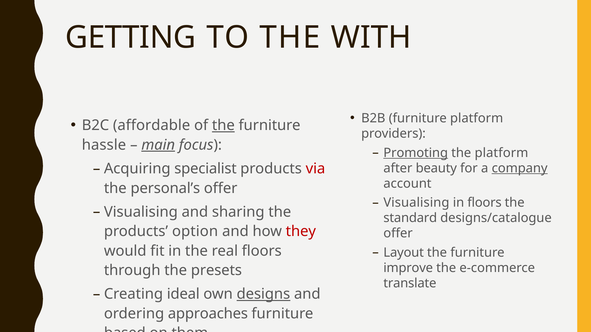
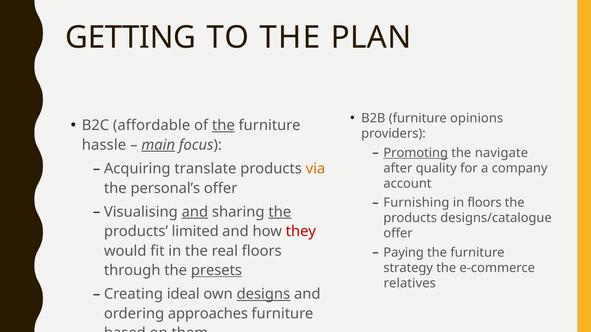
WITH: WITH -> PLAN (371, 38)
furniture platform: platform -> opinions (477, 118)
the platform: platform -> navigate (501, 153)
specialist: specialist -> translate (205, 169)
via colour: red -> orange (315, 169)
beauty: beauty -> quality (436, 168)
company underline: present -> none (520, 168)
Visualising: Visualising -> Furnishing (416, 203)
and underline: none -> present (195, 212)
the underline: none -> present (280, 212)
standard: standard -> products (410, 218)
option: option -> limited (195, 232)
Layout: Layout -> Paying (404, 253)
improve: improve -> strategy (408, 268)
presets underline: none -> present (216, 271)
translate: translate -> relatives (410, 284)
